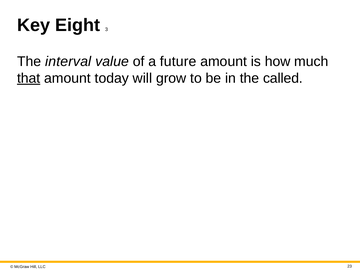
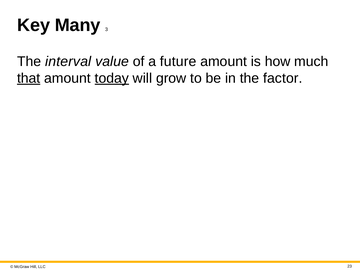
Eight: Eight -> Many (78, 25)
today underline: none -> present (112, 78)
called: called -> factor (283, 78)
